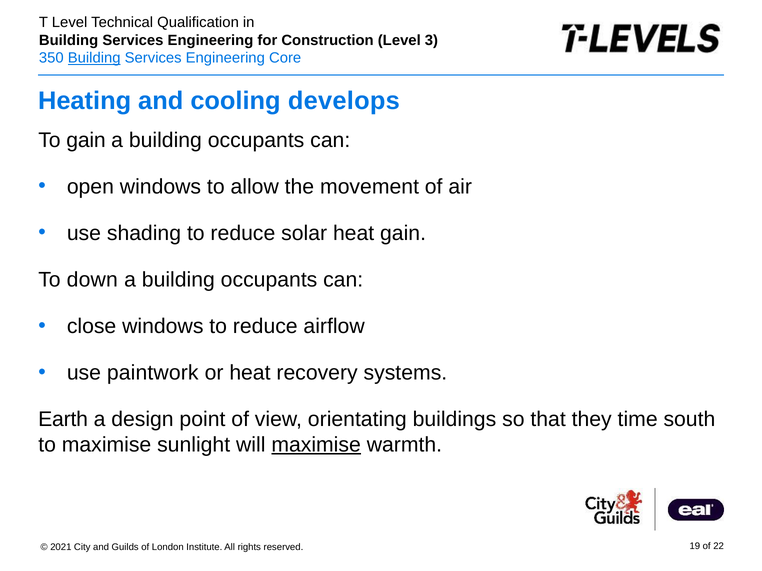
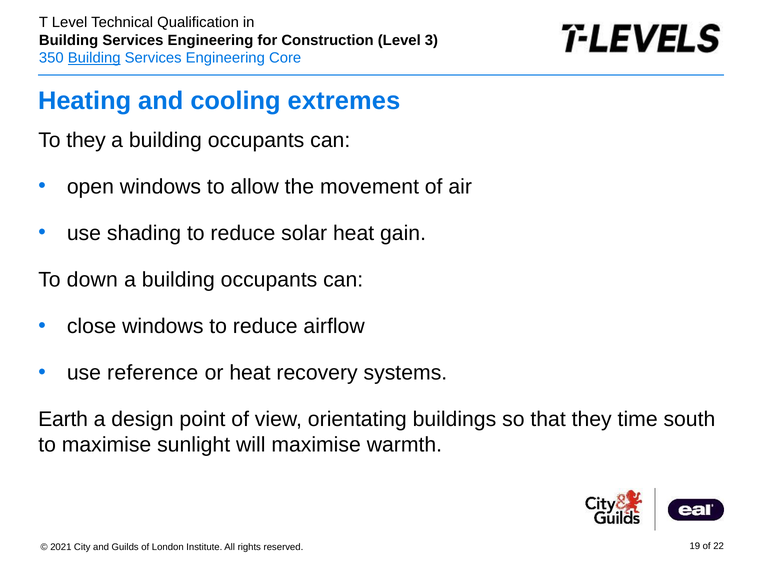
develops: develops -> extremes (344, 101)
To gain: gain -> they (86, 140)
paintwork: paintwork -> reference (153, 373)
maximise underline: present -> none (316, 445)
